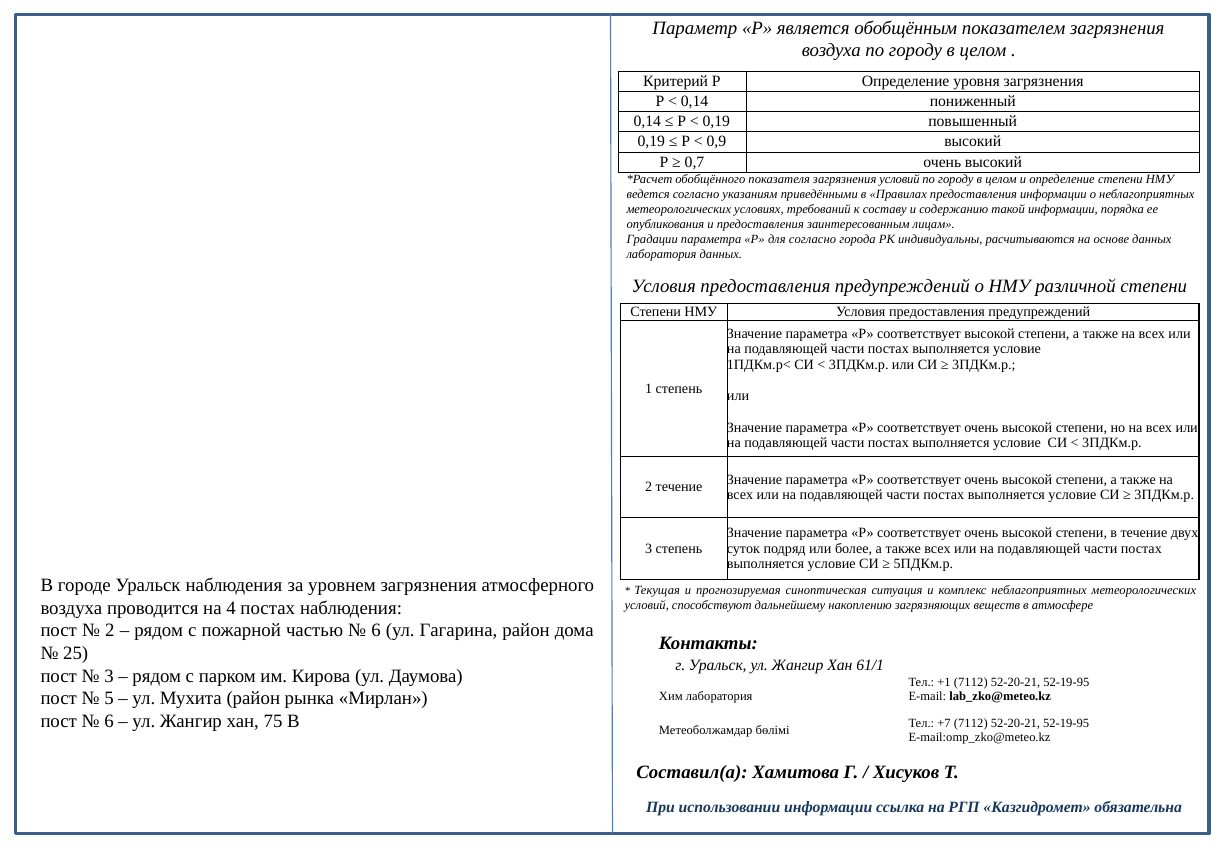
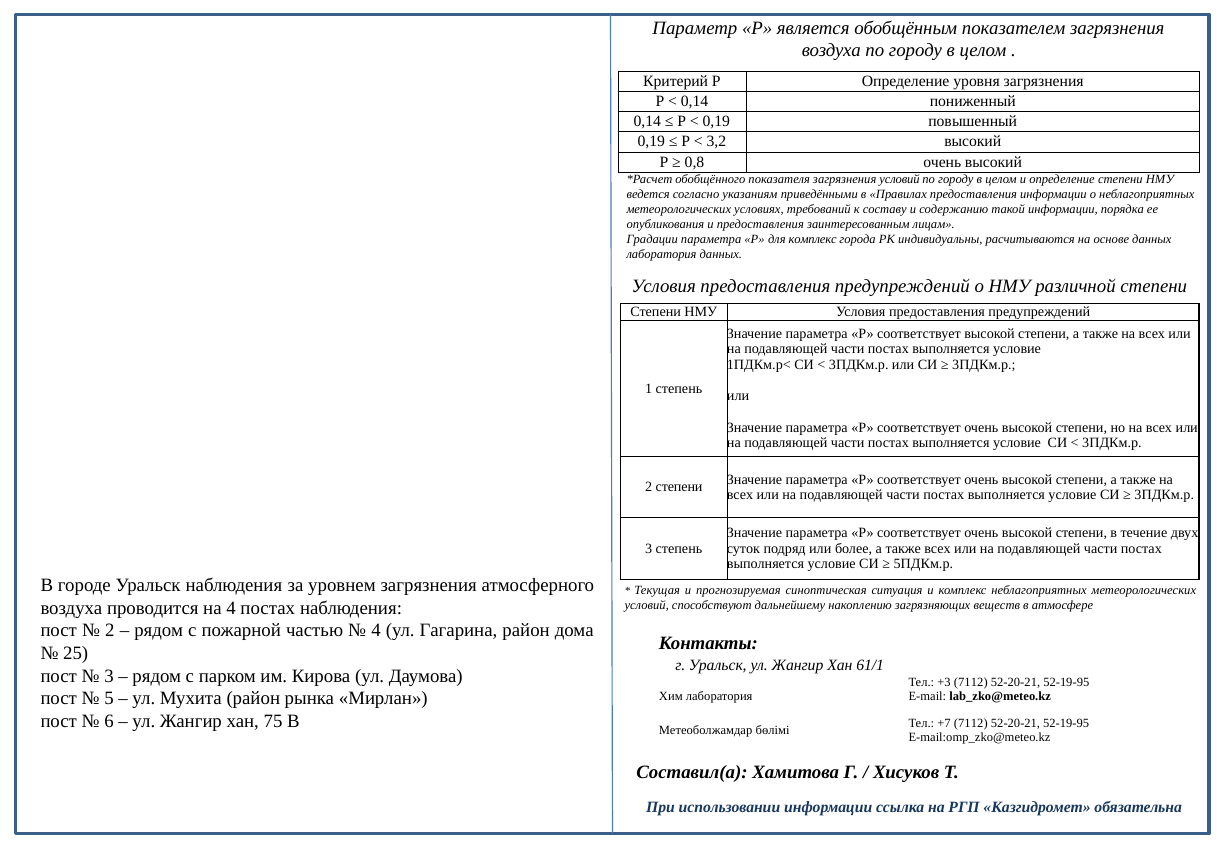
0,9: 0,9 -> 3,2 (716, 142)
0,7: 0,7 -> 0,8 (695, 162)
для согласно: согласно -> комплекс (813, 240)
2 течение: течение -> степени (679, 487)
6: 6 -> 4 (376, 631)
+1: +1 -> +3 (944, 682)
